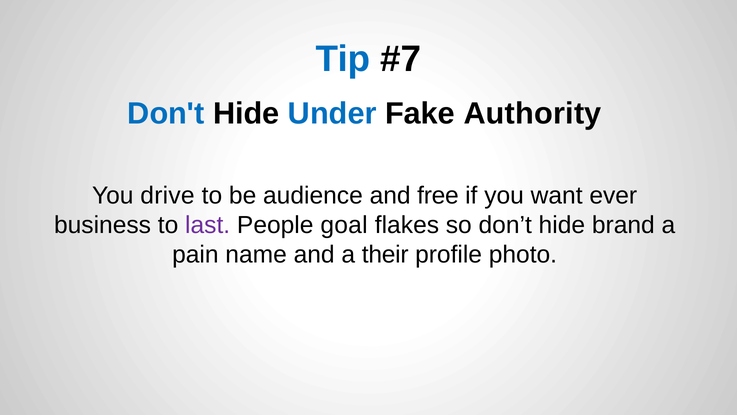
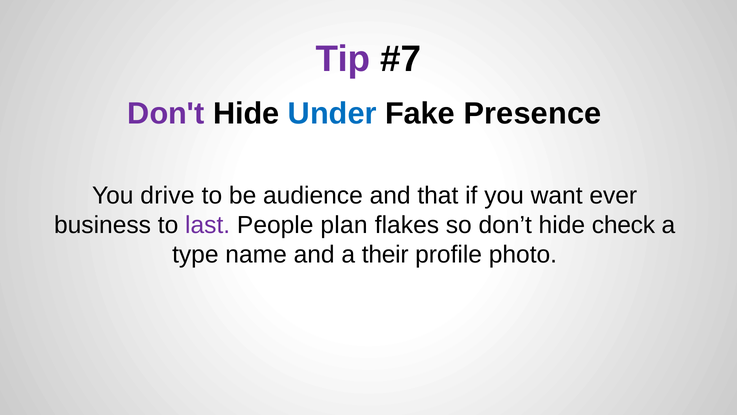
Tip colour: blue -> purple (343, 59)
Don't colour: blue -> purple (166, 114)
Authority: Authority -> Presence (533, 114)
free: free -> that (438, 195)
goal: goal -> plan (344, 225)
brand: brand -> check (623, 225)
pain: pain -> type (195, 254)
